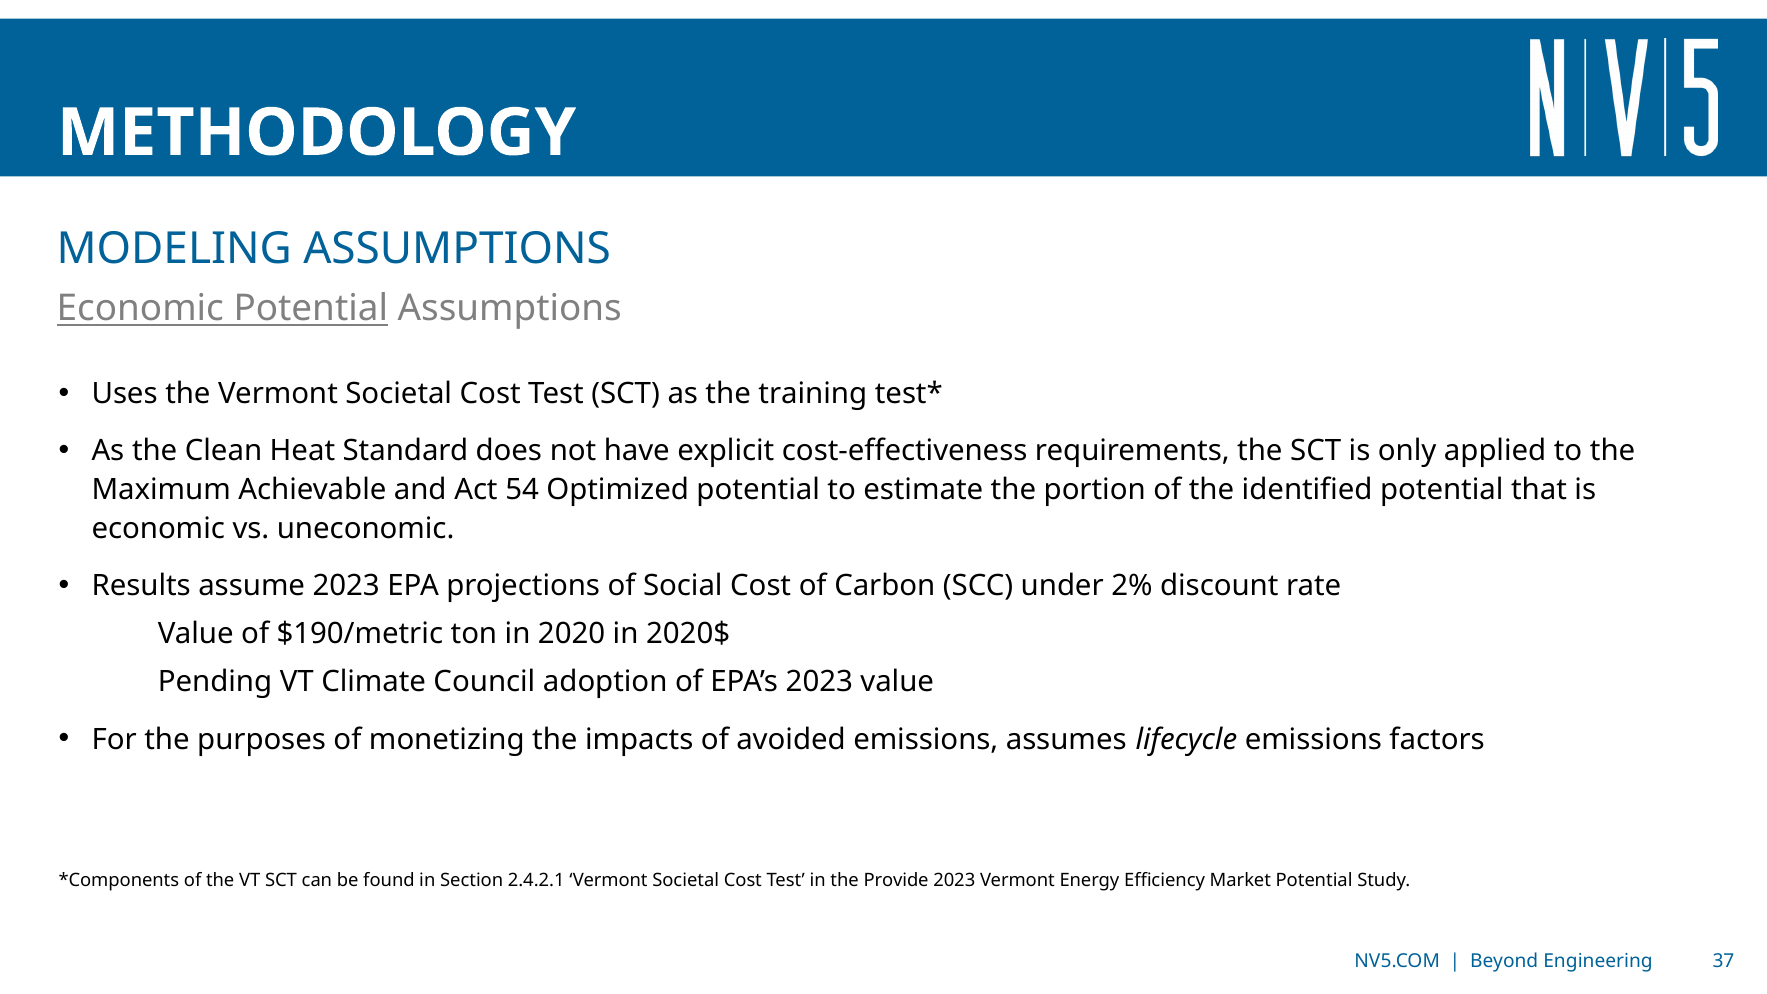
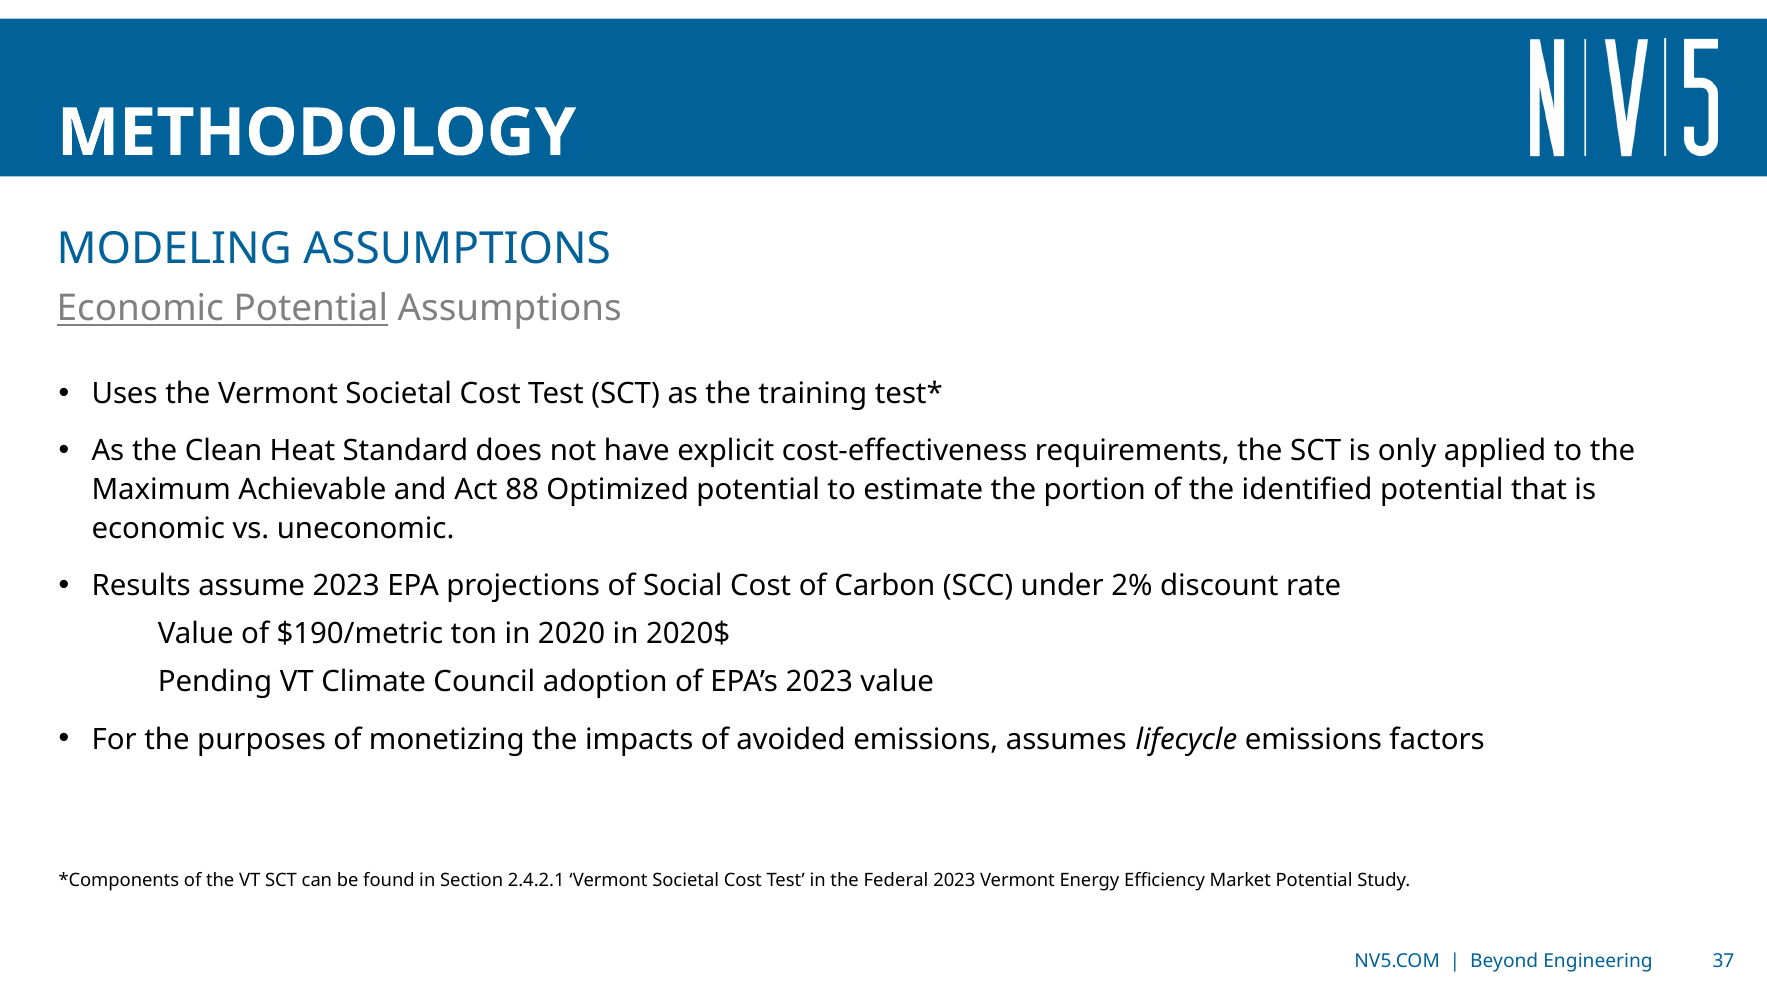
54: 54 -> 88 (522, 490)
Provide: Provide -> Federal (896, 880)
